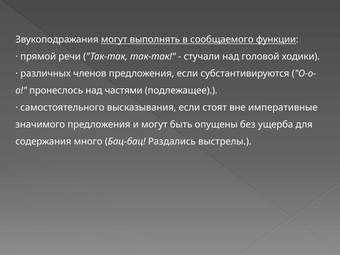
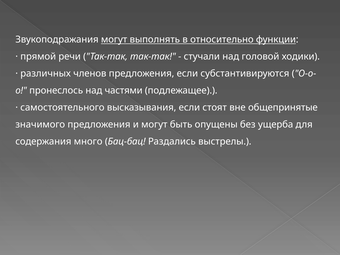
сообщаемого: сообщаемого -> относительно (222, 39)
императивные: императивные -> общепринятые (283, 107)
